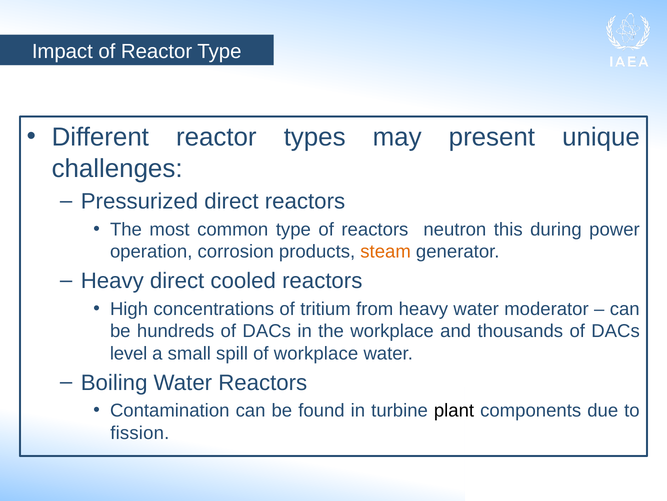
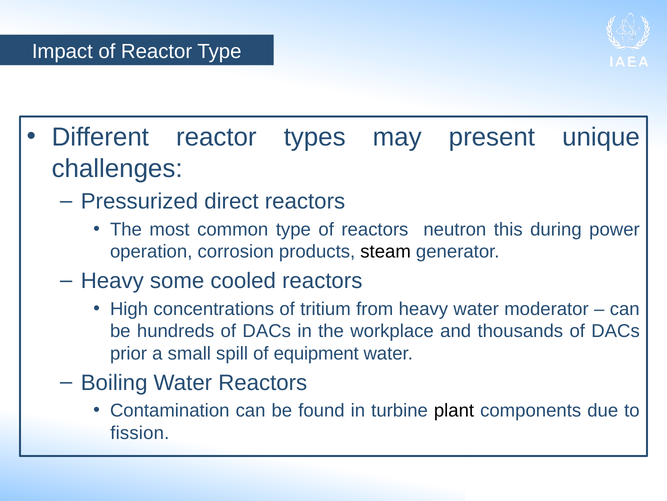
steam colour: orange -> black (386, 251)
Heavy direct: direct -> some (177, 281)
level: level -> prior (129, 353)
of workplace: workplace -> equipment (316, 353)
